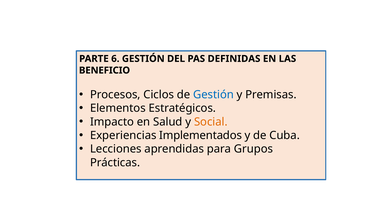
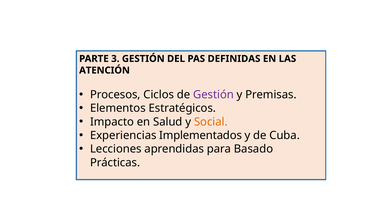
6: 6 -> 3 (115, 59)
BENEFICIO: BENEFICIO -> ATENCIÓN (104, 70)
Gestión colour: blue -> purple (213, 95)
Grupos: Grupos -> Basado (253, 149)
